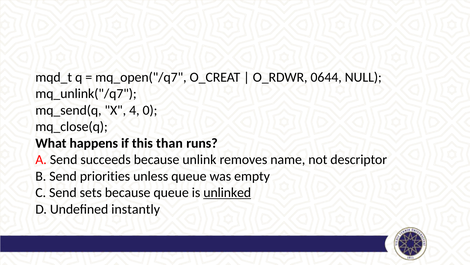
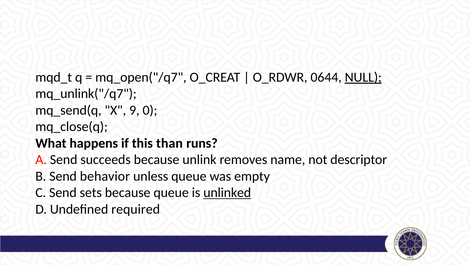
NULL underline: none -> present (363, 77)
4: 4 -> 9 (134, 110)
priorities: priorities -> behavior (105, 176)
instantly: instantly -> required (136, 209)
